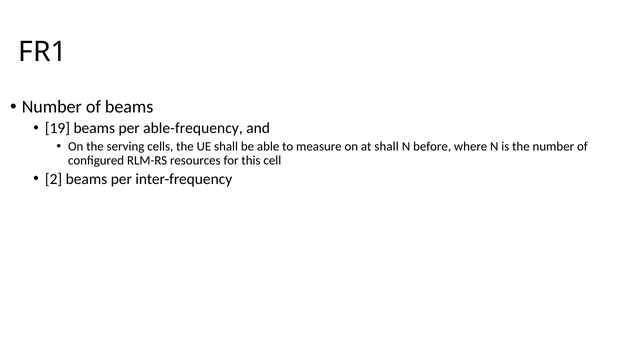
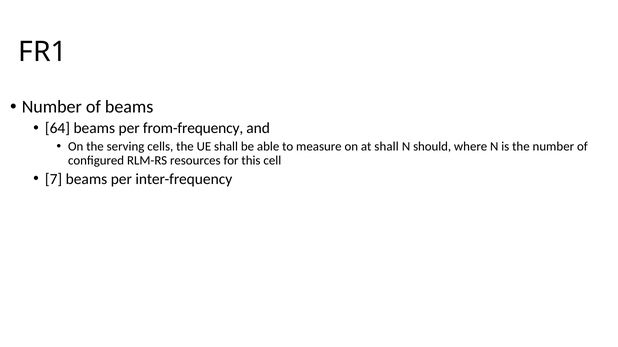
19: 19 -> 64 (57, 128)
able-frequency: able-frequency -> from-frequency (193, 128)
before: before -> should (432, 147)
2: 2 -> 7 (54, 179)
